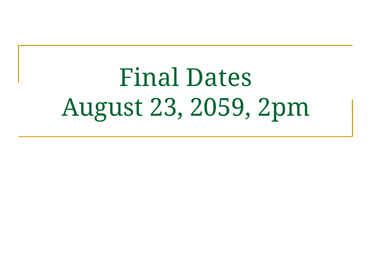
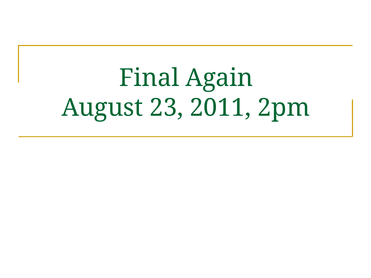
Dates: Dates -> Again (219, 78)
2059: 2059 -> 2011 (220, 108)
